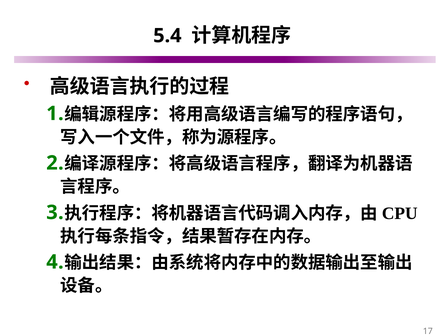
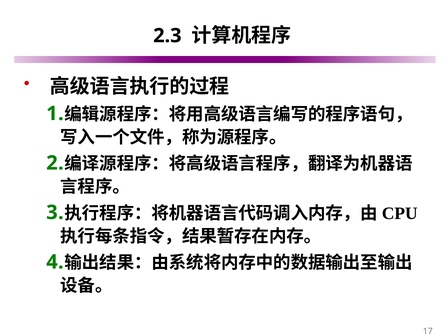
5.4: 5.4 -> 2.3 (167, 36)
